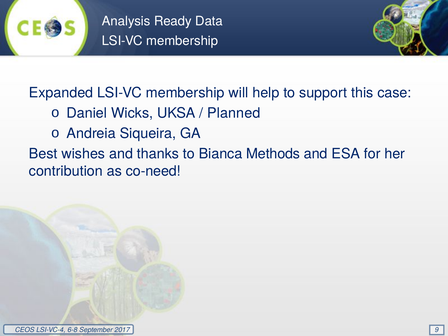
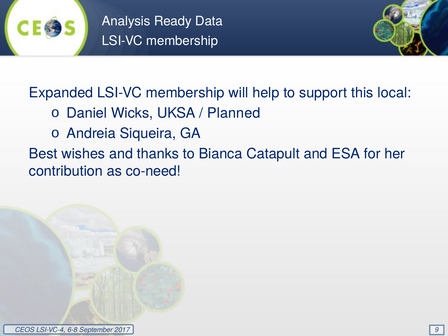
case: case -> local (394, 93)
Methods: Methods -> Catapult (273, 154)
